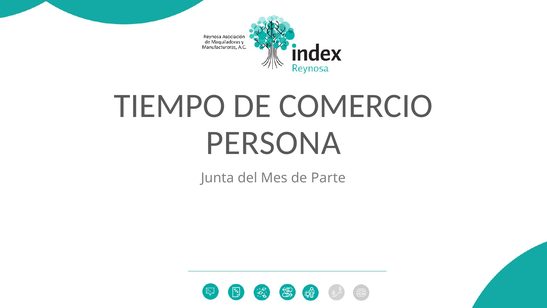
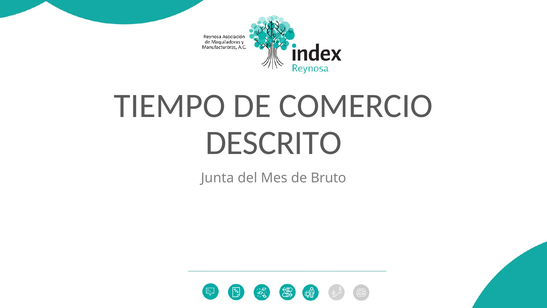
PERSONA: PERSONA -> DESCRITO (274, 143)
Parte: Parte -> Bruto (328, 178)
